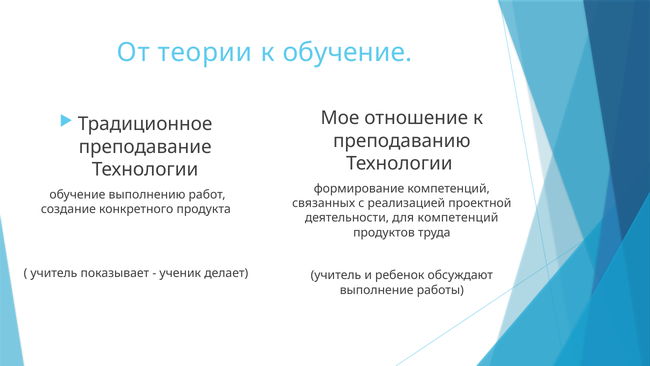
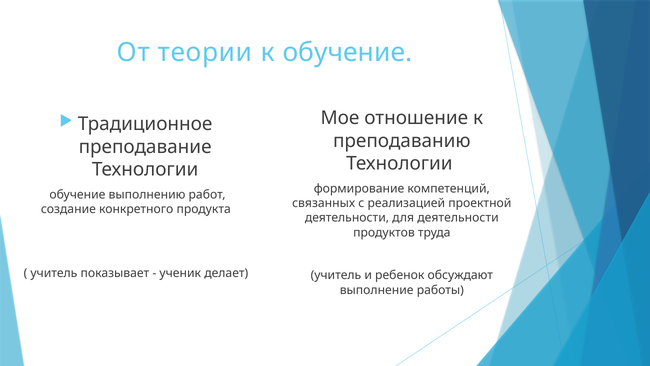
для компетенций: компетенций -> деятельности (458, 218)
